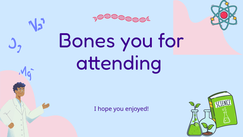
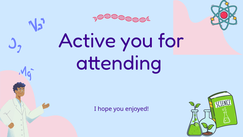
Bones: Bones -> Active (87, 40)
